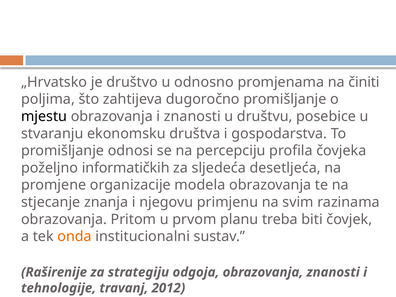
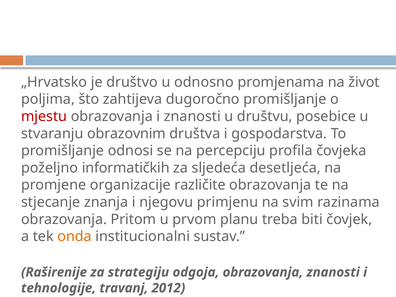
činiti: činiti -> život (364, 82)
mjestu colour: black -> red (44, 116)
ekonomsku: ekonomsku -> obrazovnim (126, 134)
modela: modela -> različite (200, 185)
